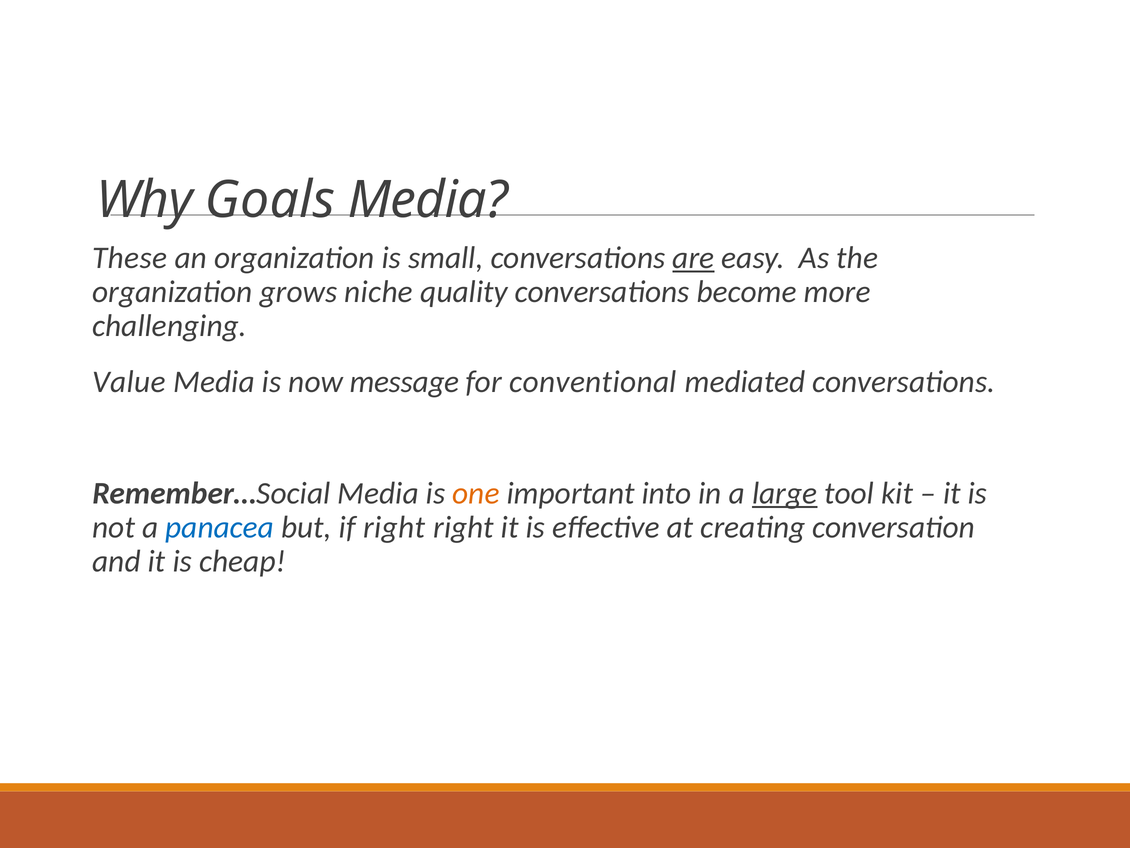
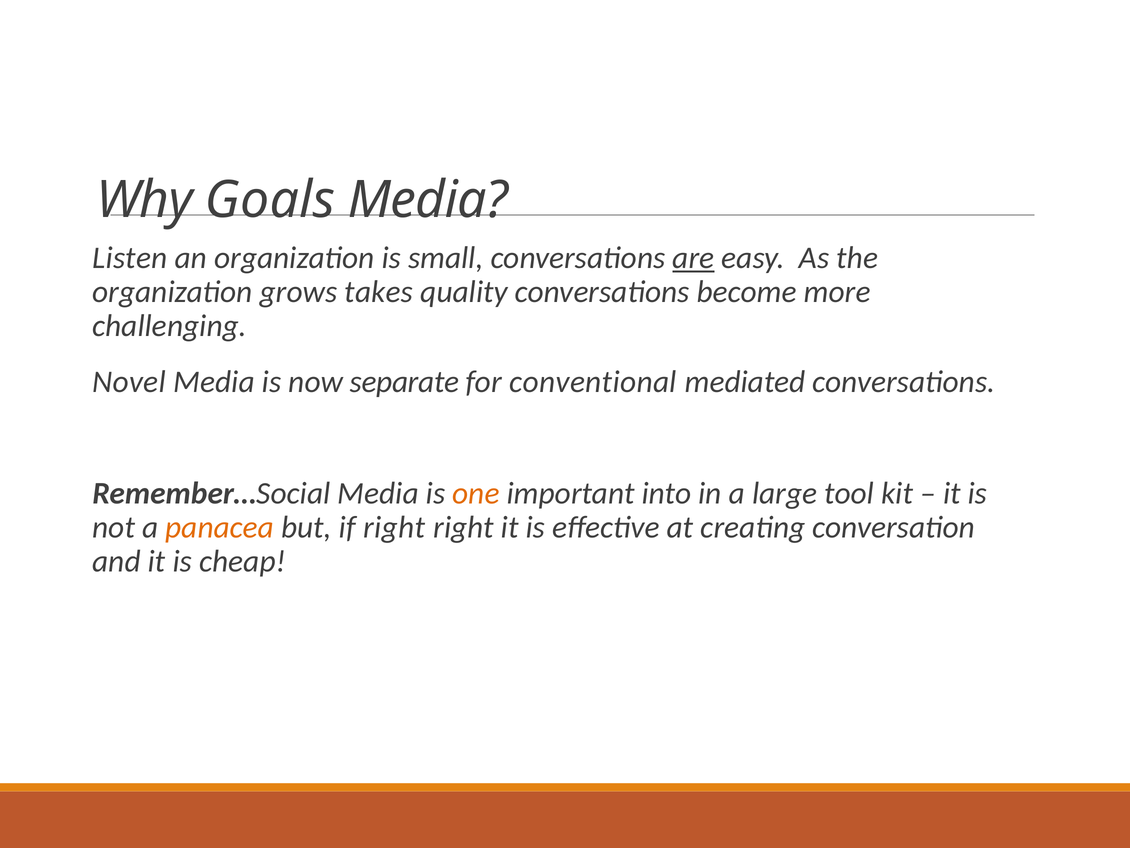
These: These -> Listen (130, 258)
niche: niche -> takes (379, 292)
Value: Value -> Novel (129, 382)
message: message -> separate (405, 382)
large underline: present -> none (785, 493)
panacea colour: blue -> orange (220, 527)
